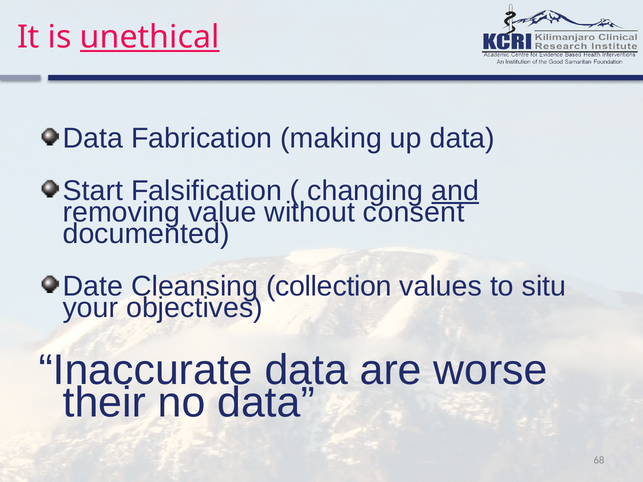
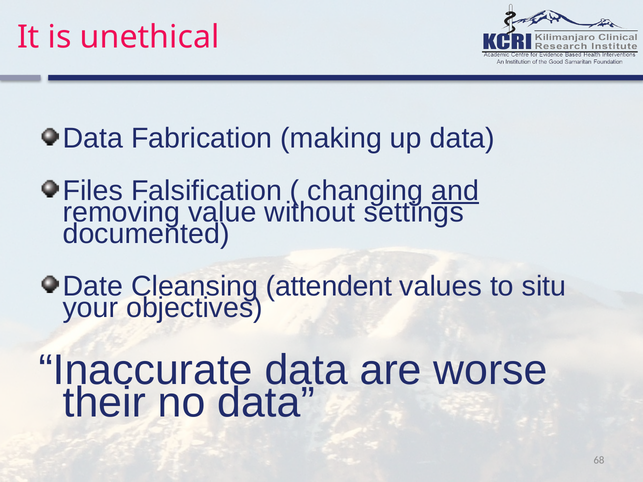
unethical underline: present -> none (150, 37)
Start: Start -> Files (93, 191)
consent: consent -> settings (414, 212)
collection: collection -> attendent (329, 286)
